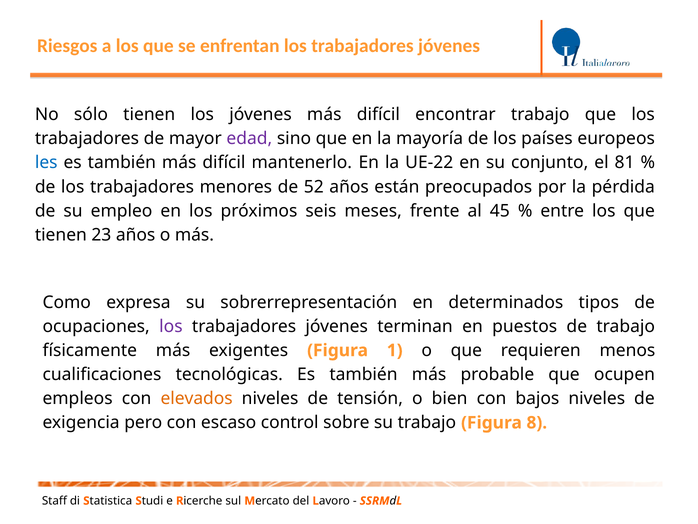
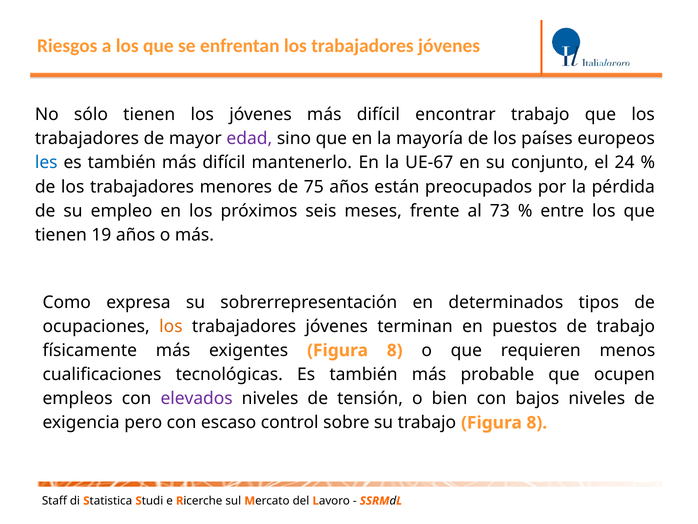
UE-22: UE-22 -> UE-67 (429, 163)
81: 81 -> 24 (625, 163)
52: 52 -> 75 (314, 187)
45: 45 -> 73 (500, 211)
23: 23 -> 19 (101, 235)
los colour: purple -> orange (171, 326)
exigentes Figura 1: 1 -> 8 (395, 350)
elevados colour: orange -> purple (197, 398)
